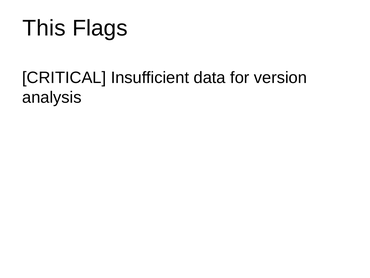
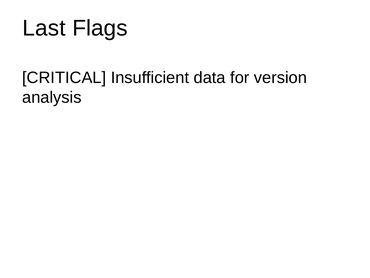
This: This -> Last (44, 28)
